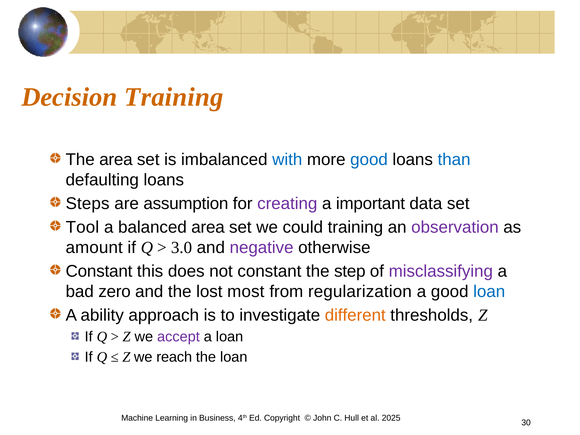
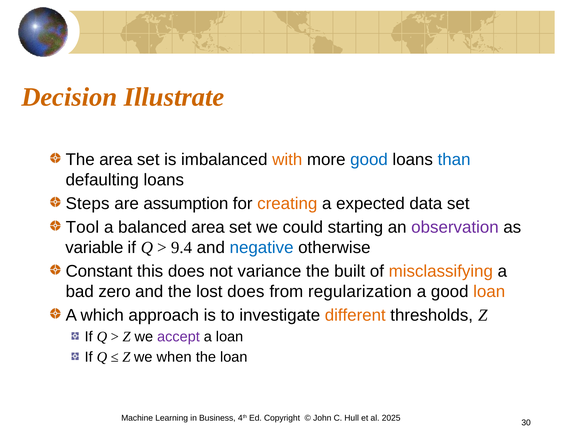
Decision Training: Training -> Illustrate (174, 97)
with colour: blue -> orange (287, 160)
creating colour: purple -> orange (287, 203)
important: important -> expected (370, 203)
could training: training -> starting (355, 227)
amount: amount -> variable (94, 247)
3.0: 3.0 -> 9.4 (182, 247)
negative colour: purple -> blue (262, 247)
not constant: constant -> variance (269, 271)
step: step -> built (350, 271)
misclassifying colour: purple -> orange (441, 271)
lost most: most -> does (246, 291)
loan colour: blue -> orange (489, 291)
ability: ability -> which (102, 315)
reach: reach -> when (174, 357)
